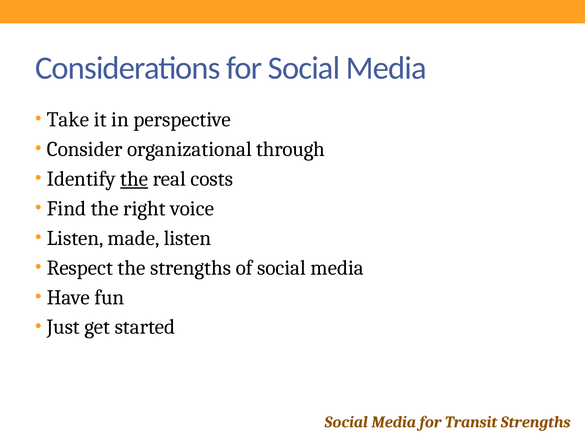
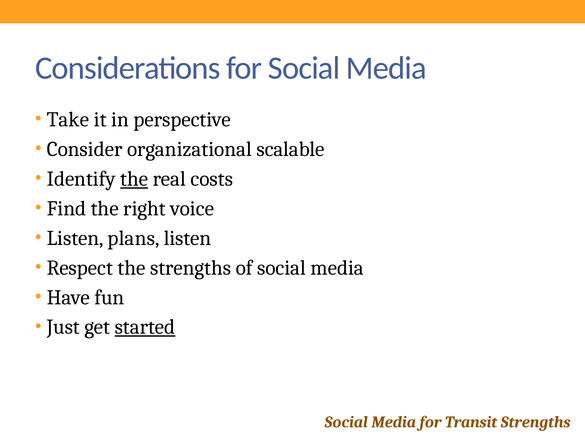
through: through -> scalable (291, 149)
made: made -> plans (134, 238)
started underline: none -> present (145, 327)
